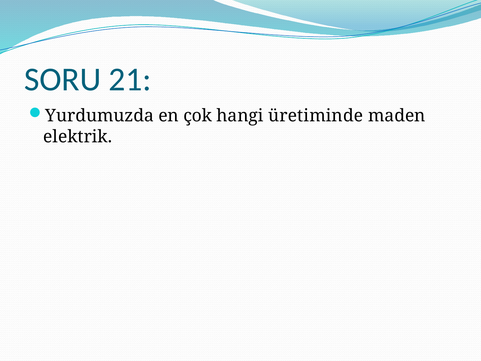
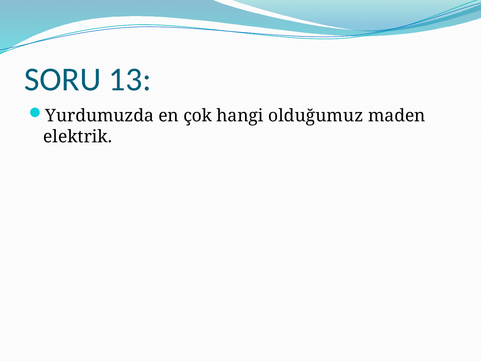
21: 21 -> 13 (130, 79)
üretiminde: üretiminde -> olduğumuz (316, 116)
